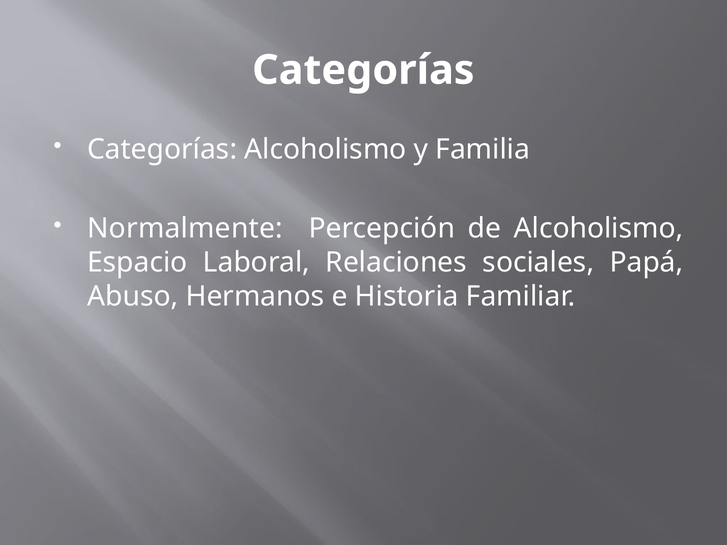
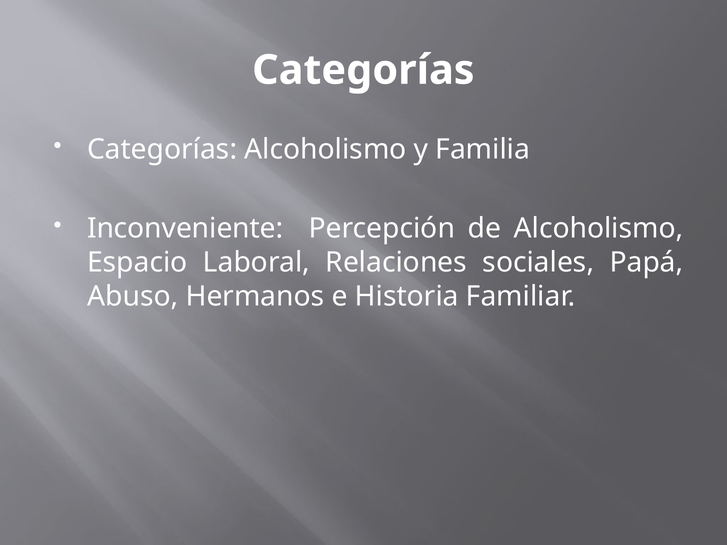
Normalmente: Normalmente -> Inconveniente (185, 229)
